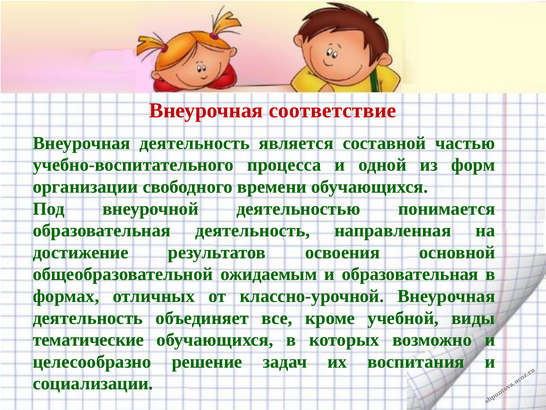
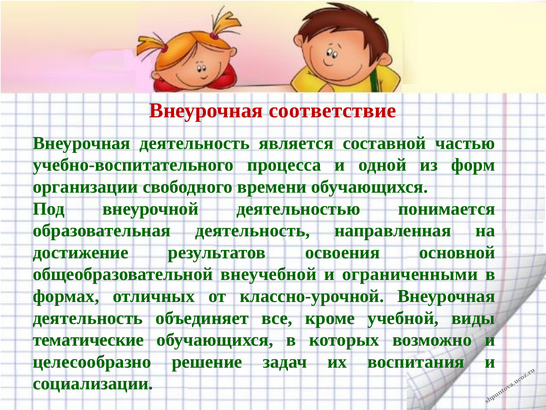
ожидаемым: ожидаемым -> внеучебной (269, 274)
и образовательная: образовательная -> ограниченными (410, 274)
